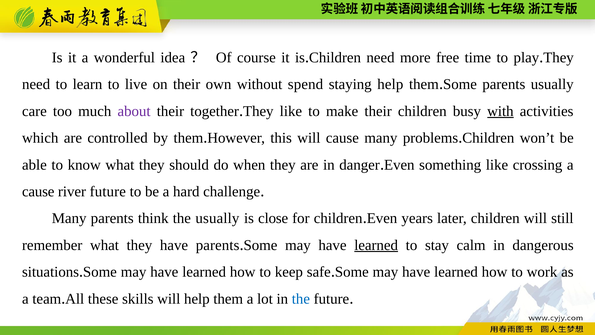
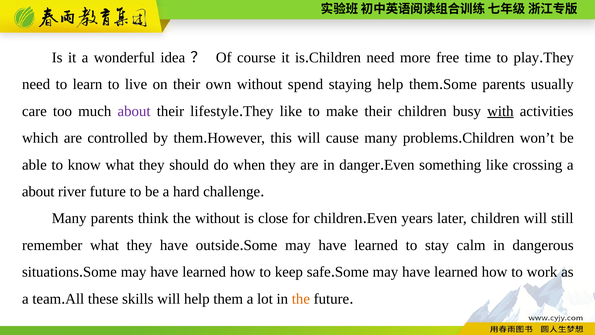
together: together -> lifestyle (215, 111)
cause: cause -> about (38, 191)
the usually: usually -> without (218, 218)
have parents: parents -> outside (218, 245)
learned underline: present -> none (376, 245)
the colour: blue -> orange (301, 299)
